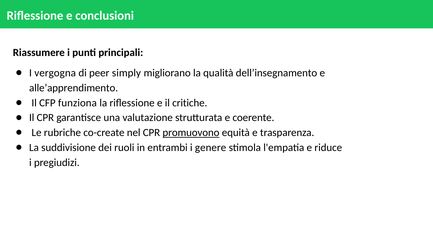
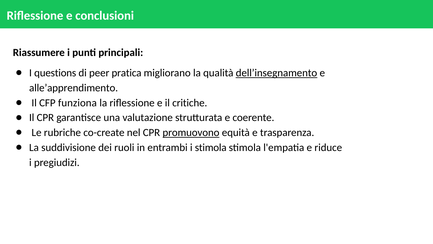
vergogna: vergogna -> questions (55, 73)
simply: simply -> pratica (127, 73)
dell’insegnamento underline: none -> present (277, 73)
i genere: genere -> stimola (211, 147)
